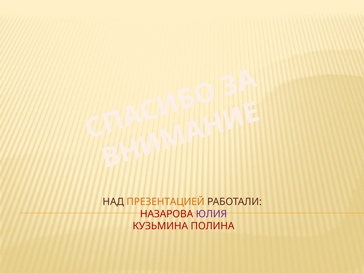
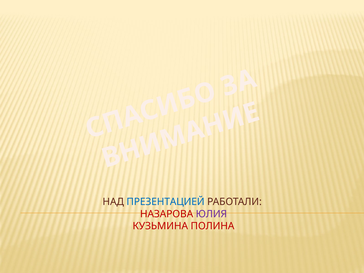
ПРЕЗЕНТАЦИЕЙ colour: orange -> blue (166, 202)
